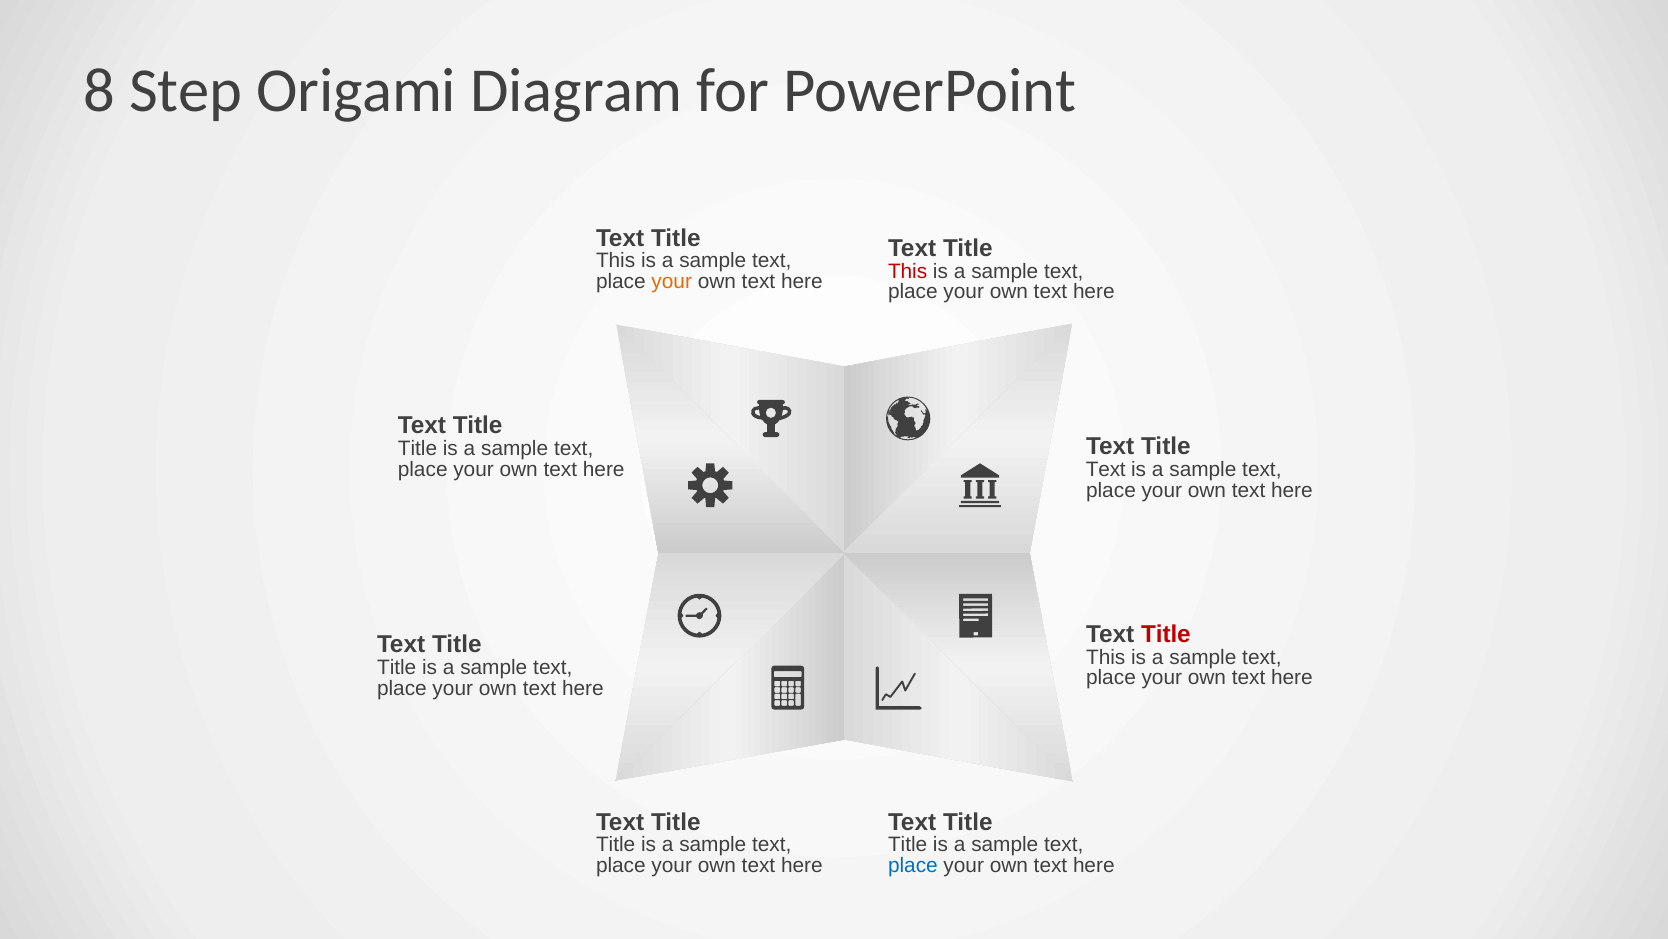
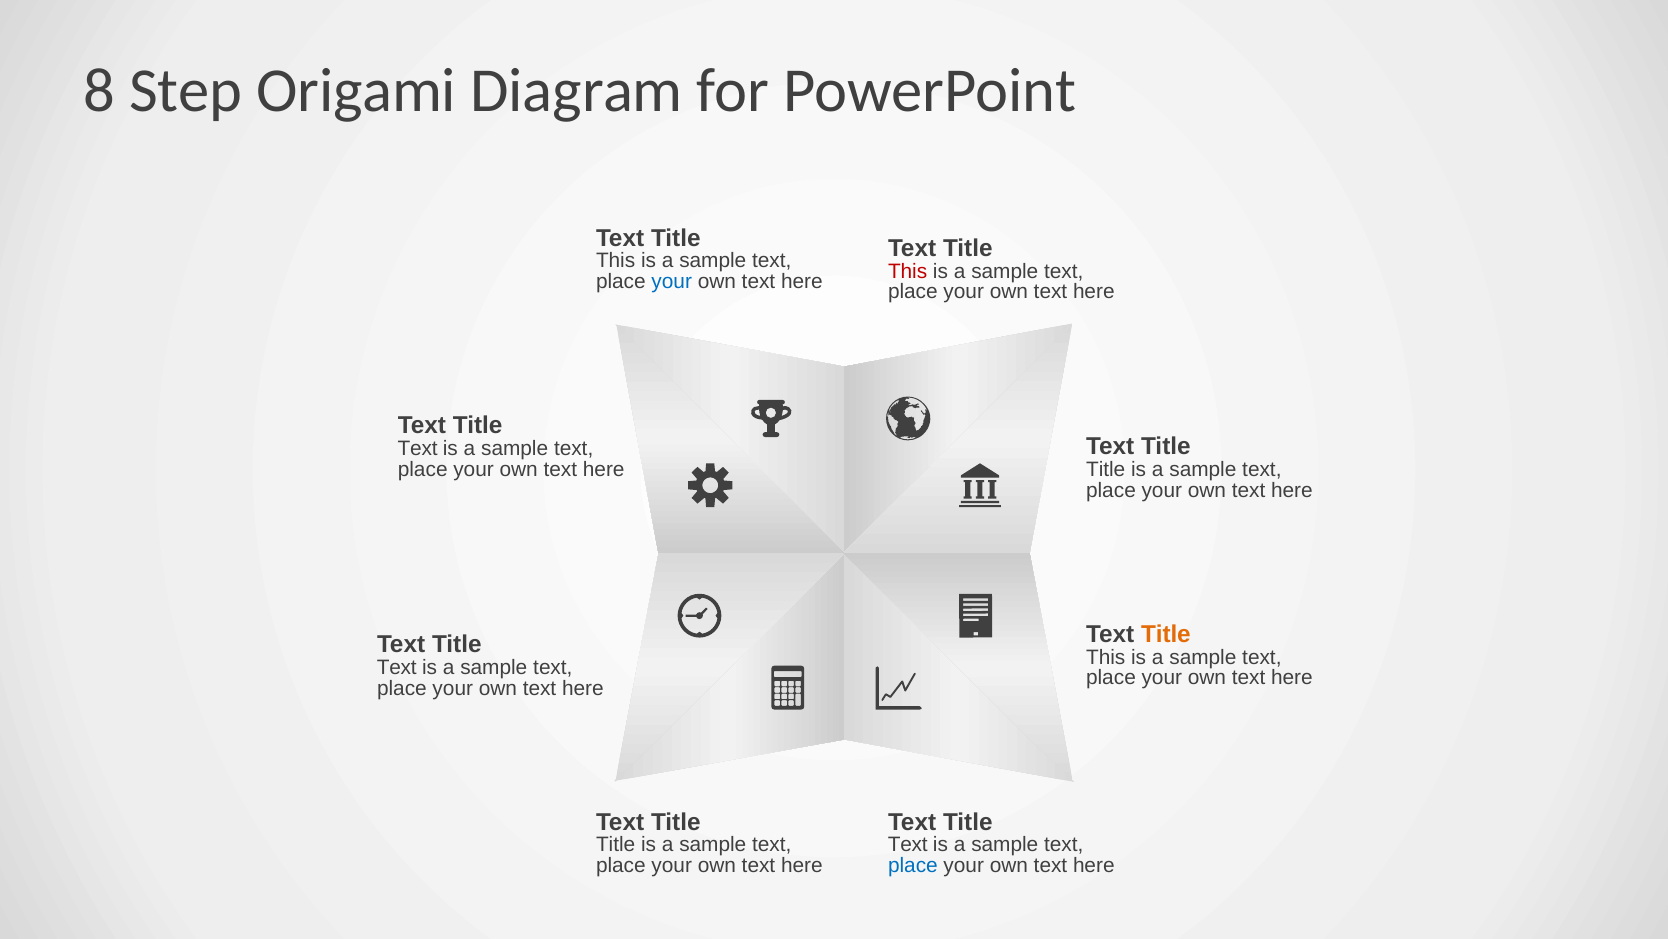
your colour: orange -> blue (672, 281)
Title: Title -> Text (418, 448)
Text: Text -> Title (1106, 469)
Title colour: red -> orange (1166, 634)
Title: Title -> Text (397, 667)
Title: Title -> Text (908, 845)
